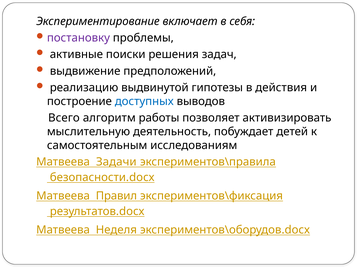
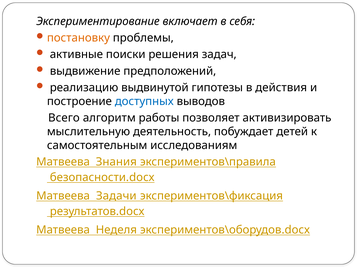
постановку colour: purple -> orange (78, 38)
Задачи: Задачи -> Знания (116, 162)
Правил: Правил -> Задачи (116, 196)
